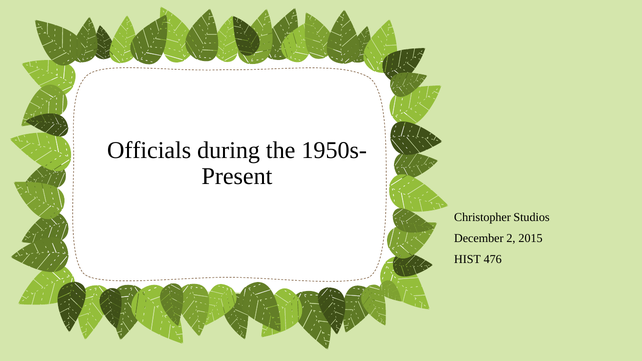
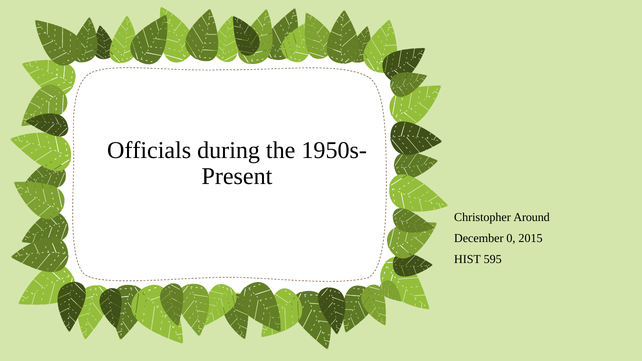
Studios: Studios -> Around (532, 217)
2: 2 -> 0 (511, 239)
476: 476 -> 595 (493, 260)
